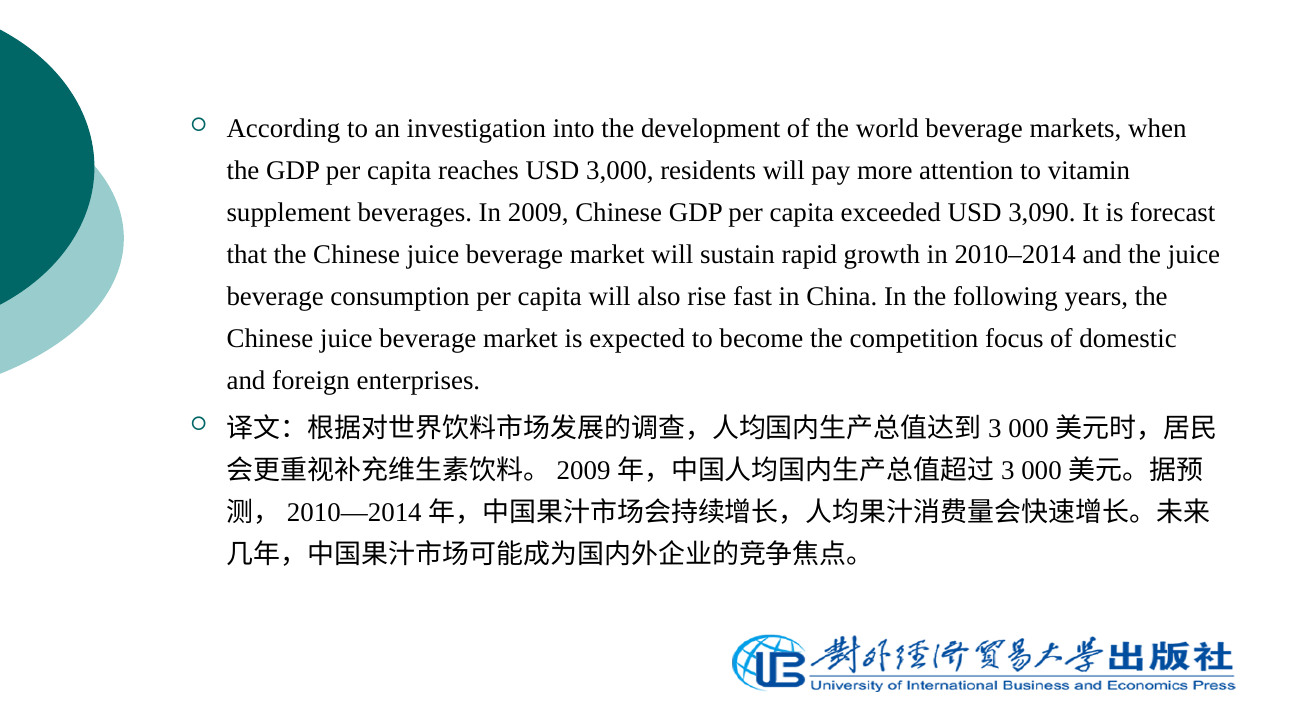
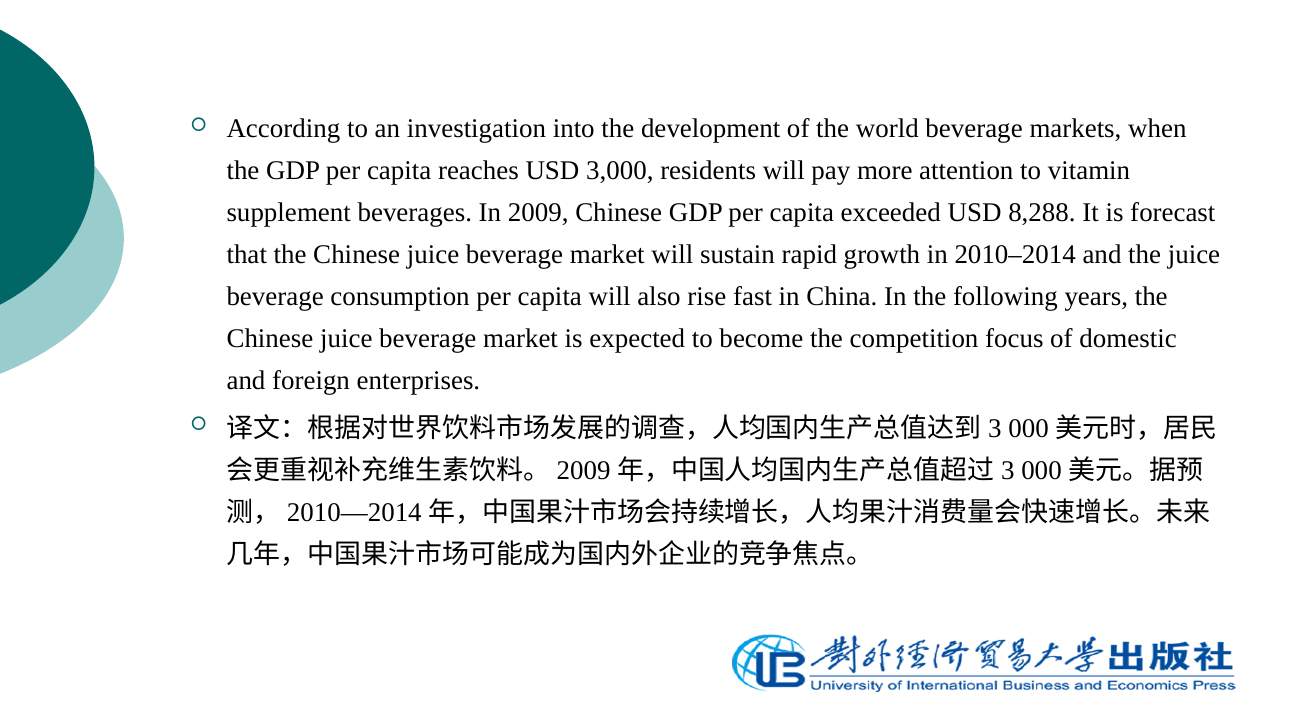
3,090: 3,090 -> 8,288 (1042, 213)
